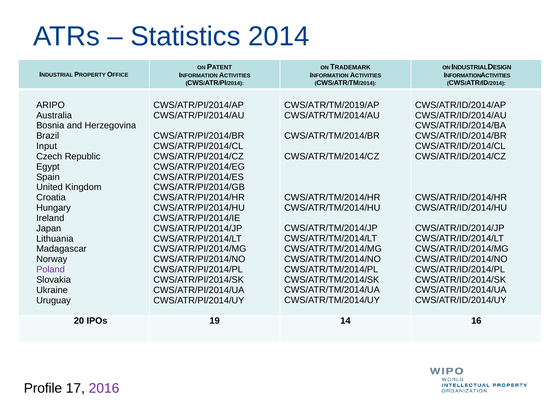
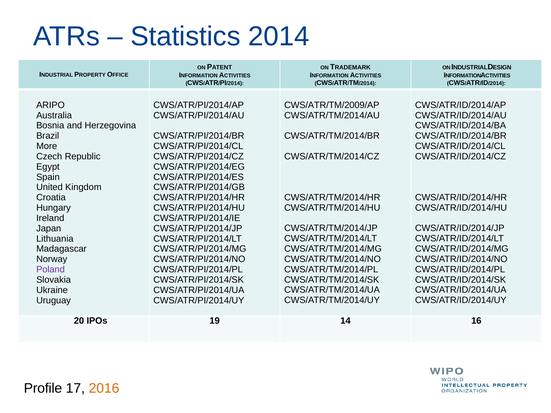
CWS/ATR/TM/2019/AP: CWS/ATR/TM/2019/AP -> CWS/ATR/TM/2009/AP (332, 105)
Input: Input -> More (47, 146)
2016 colour: purple -> orange (104, 388)
